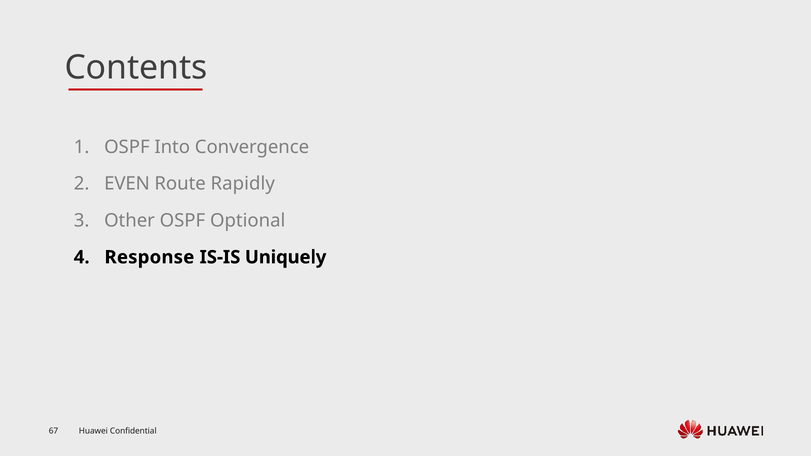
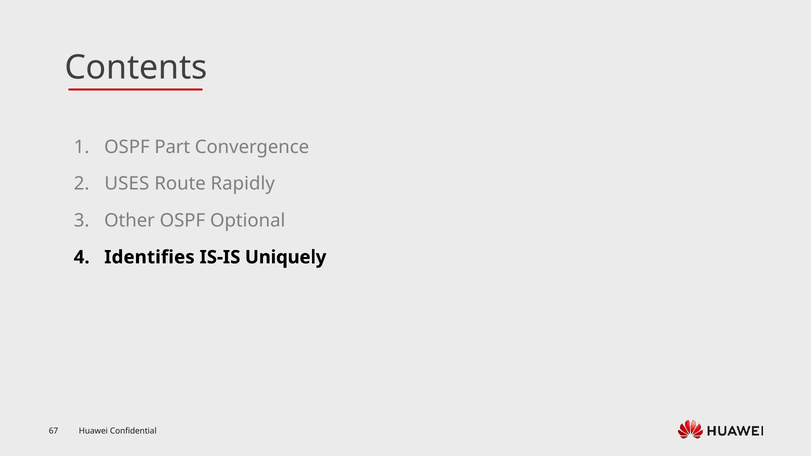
Into: Into -> Part (172, 147)
EVEN: EVEN -> USES (127, 184)
Response: Response -> Identifies (149, 257)
